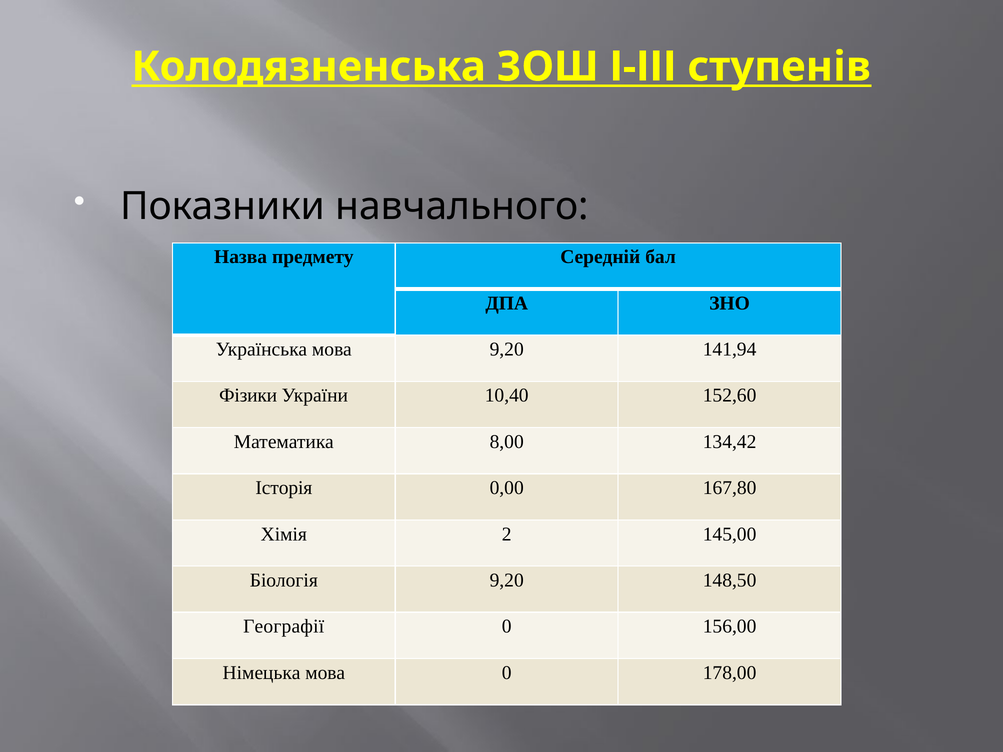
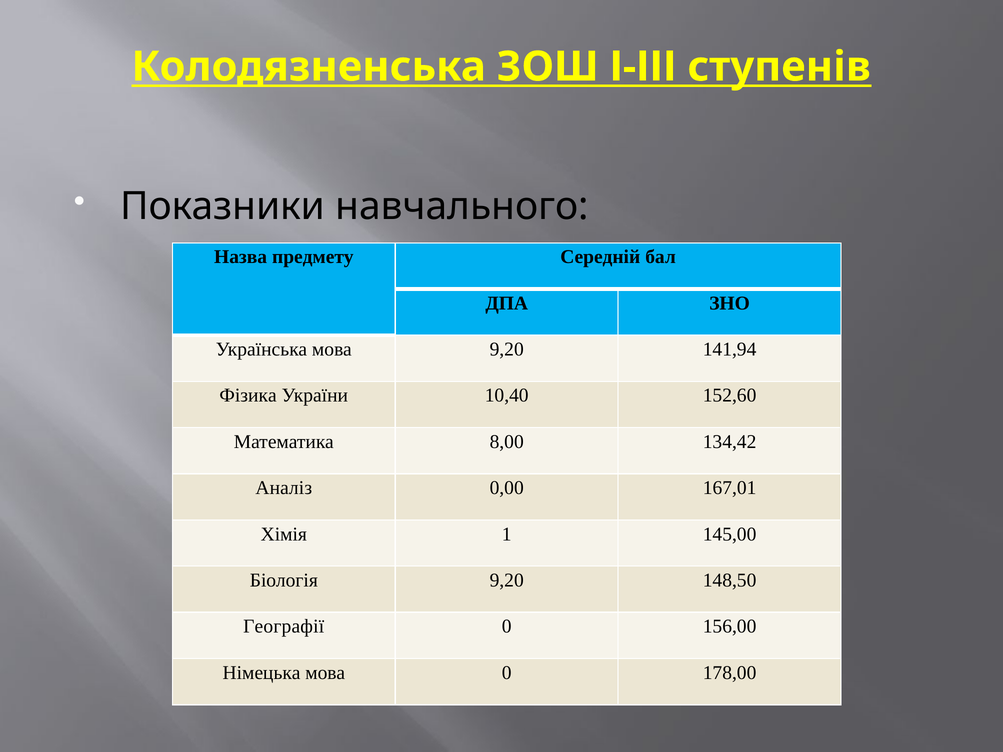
Фізики: Фізики -> Фізика (248, 396)
Історія: Історія -> Аналіз (284, 488)
167,80: 167,80 -> 167,01 (730, 488)
2: 2 -> 1 (507, 534)
